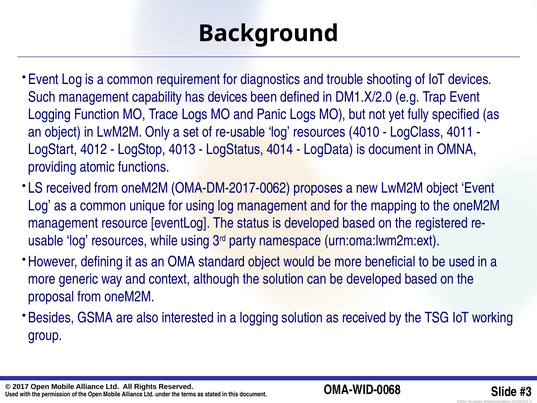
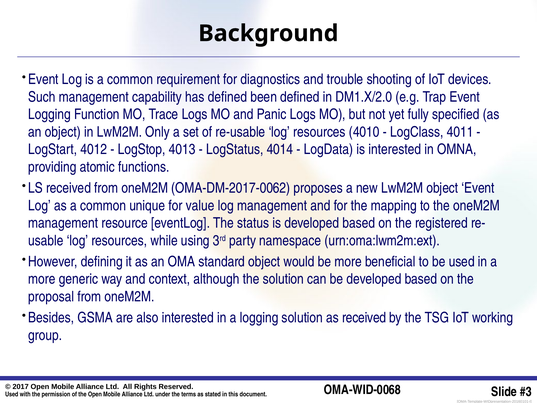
has devices: devices -> defined (228, 97)
is document: document -> interested (395, 149)
for using: using -> value (200, 205)
